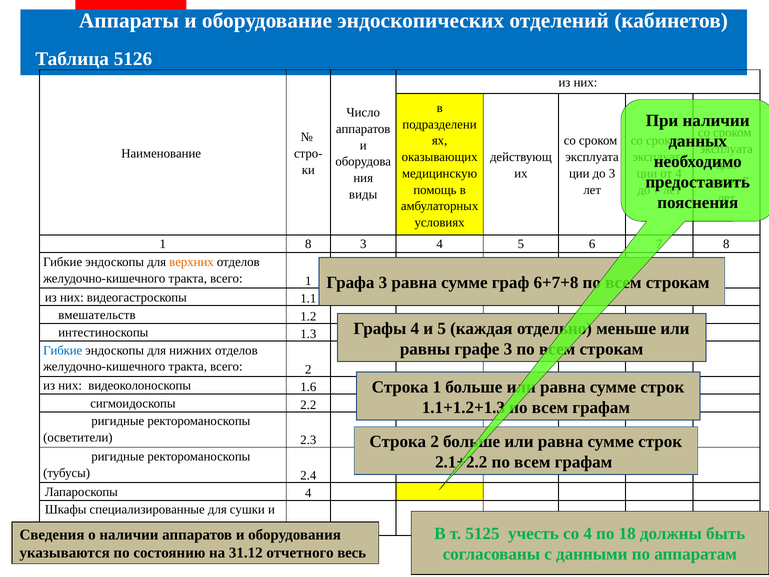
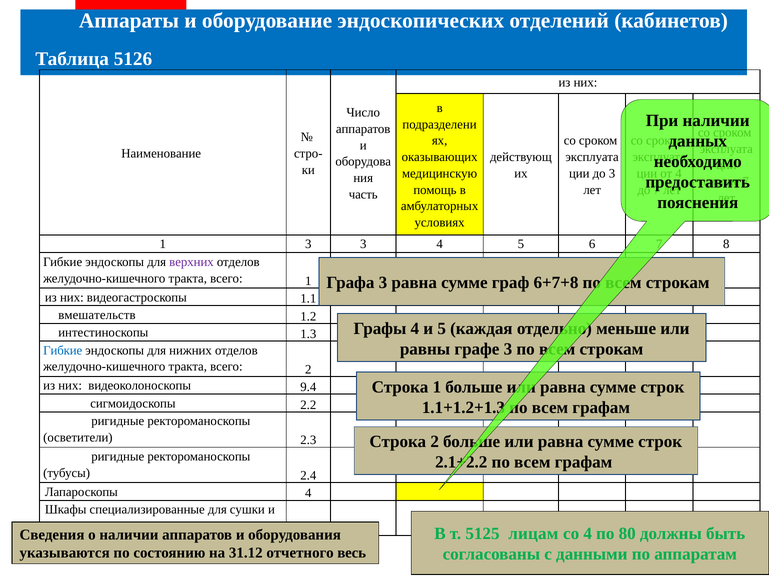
виды: виды -> часть (363, 194)
1 8: 8 -> 3 (308, 244)
верхних colour: orange -> purple (192, 262)
1.6: 1.6 -> 9.4 (308, 387)
учесть: учесть -> лицам (533, 534)
18: 18 -> 80 (627, 534)
